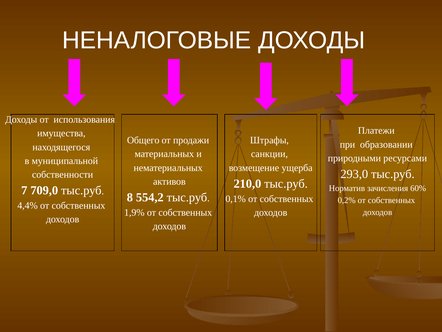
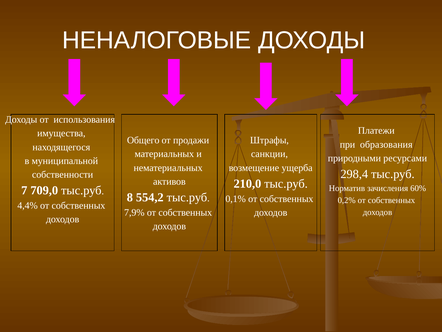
образовании: образовании -> образования (386, 144)
293,0: 293,0 -> 298,4 (354, 174)
1,9%: 1,9% -> 7,9% (134, 212)
